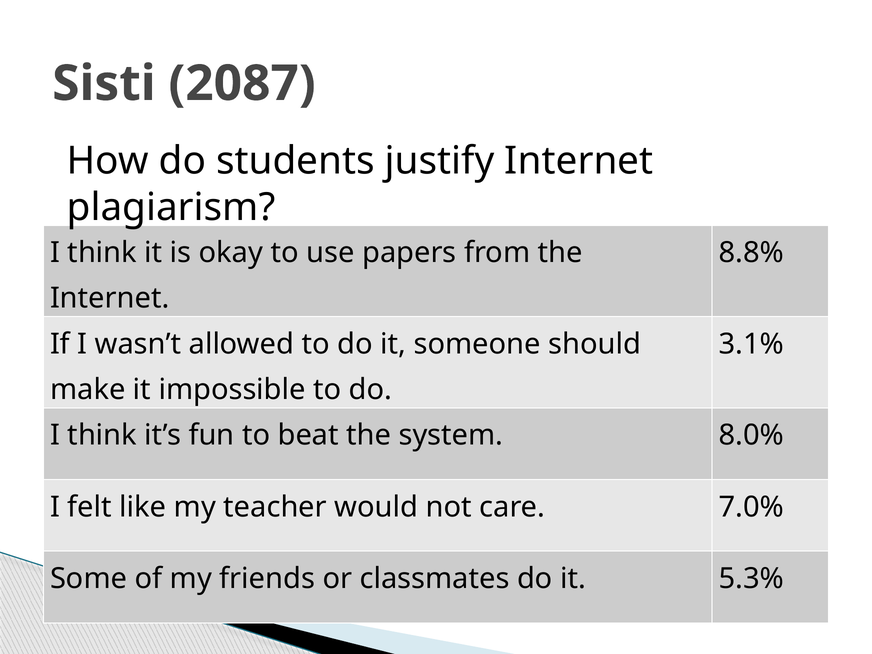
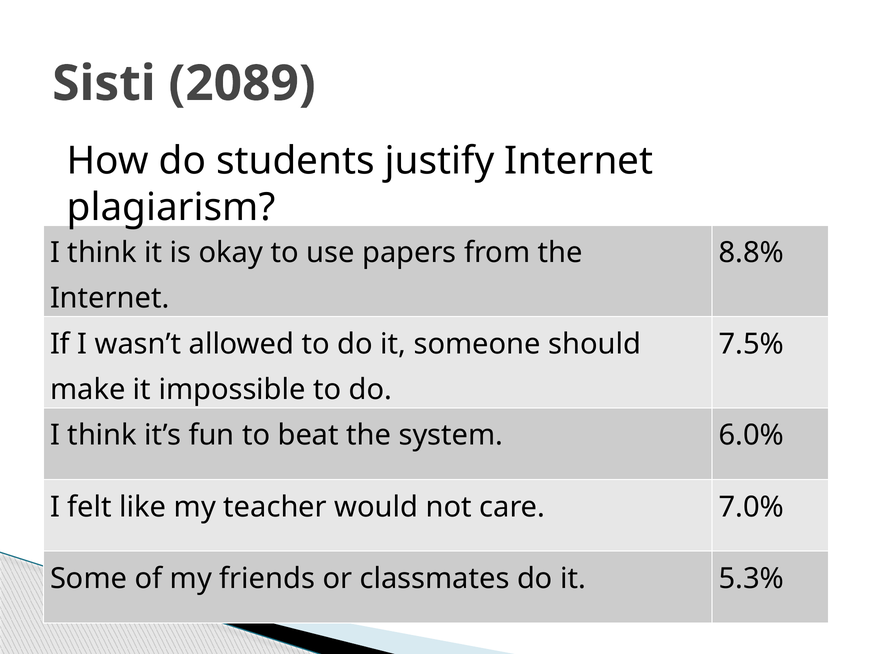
2087: 2087 -> 2089 (242, 84)
3.1%: 3.1% -> 7.5% (751, 344)
8.0%: 8.0% -> 6.0% (751, 435)
